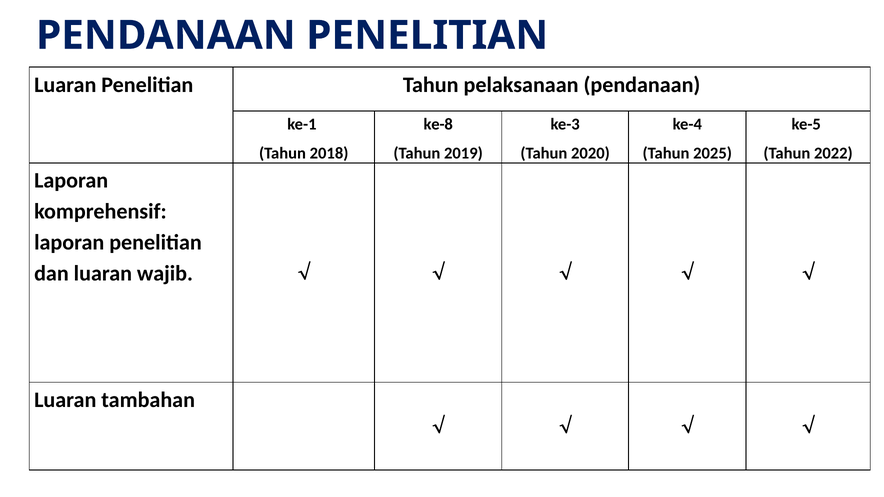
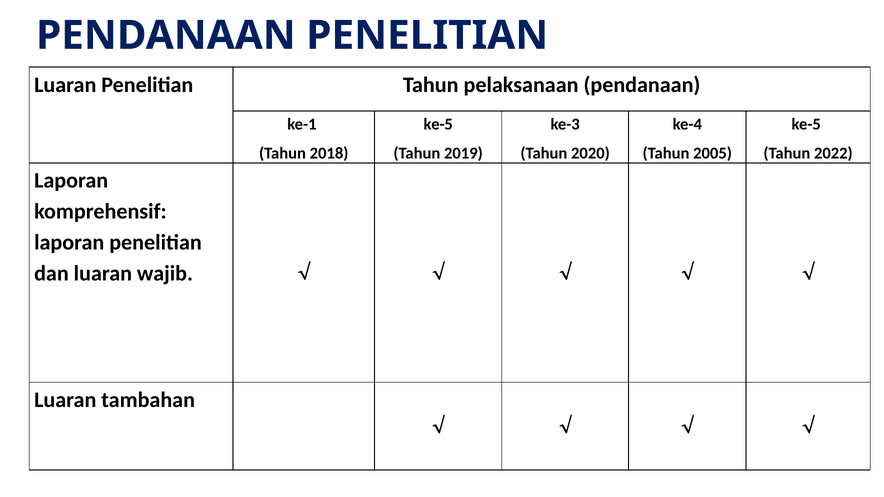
ke-8: ke-8 -> ke-5 (438, 124)
2025: 2025 -> 2005 (713, 153)
